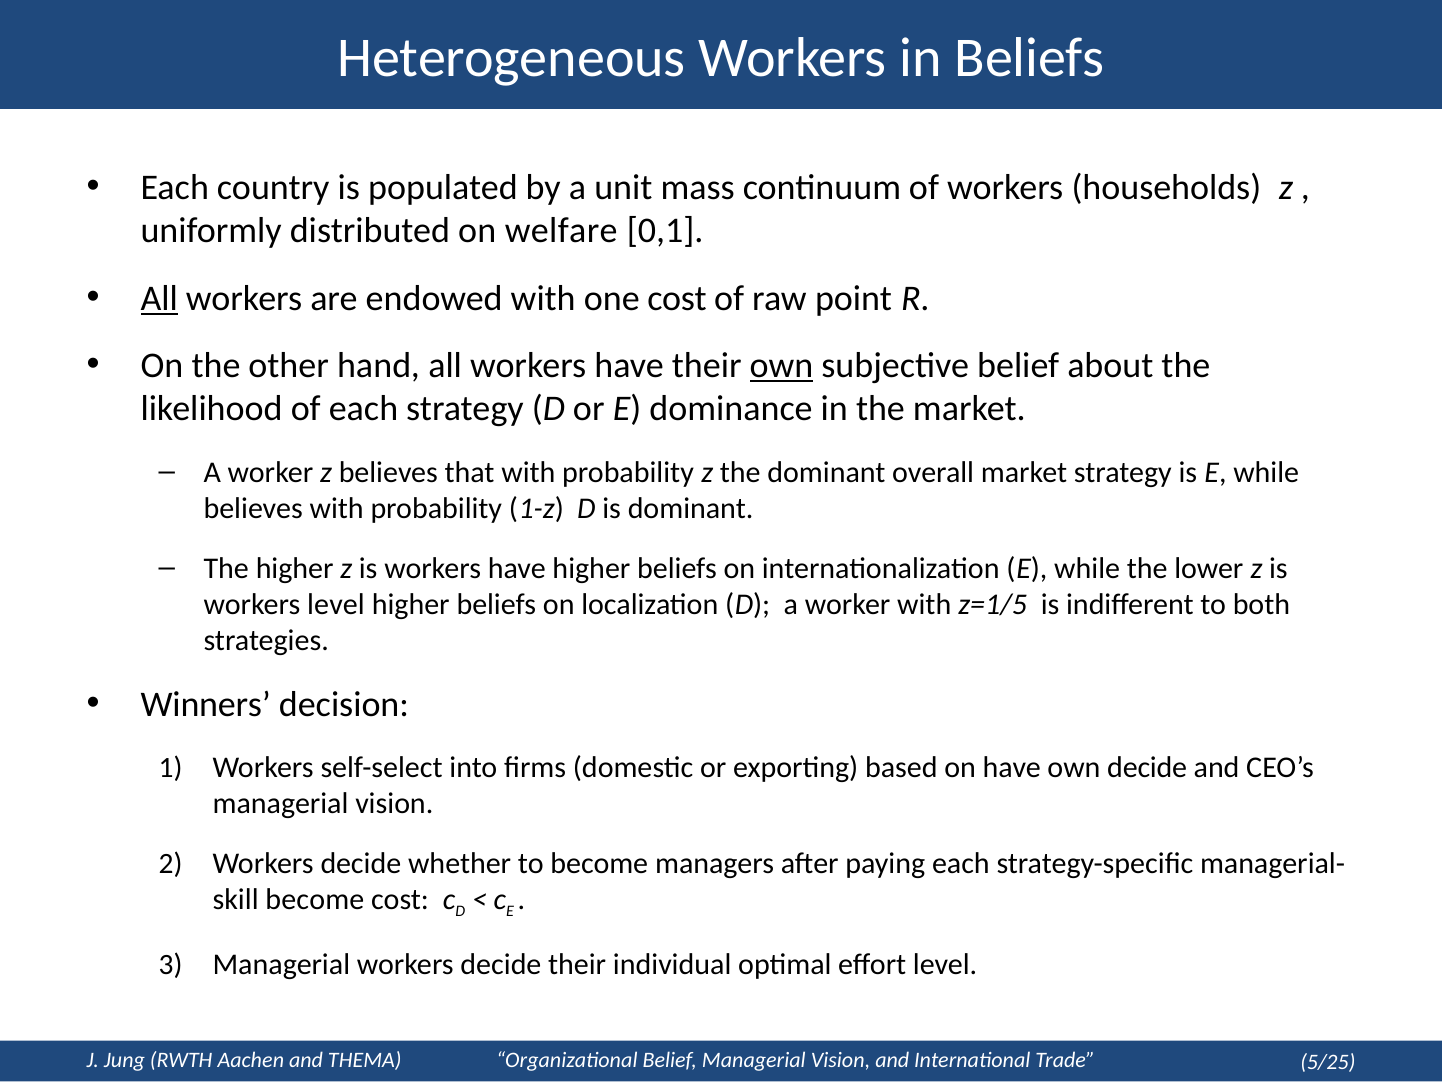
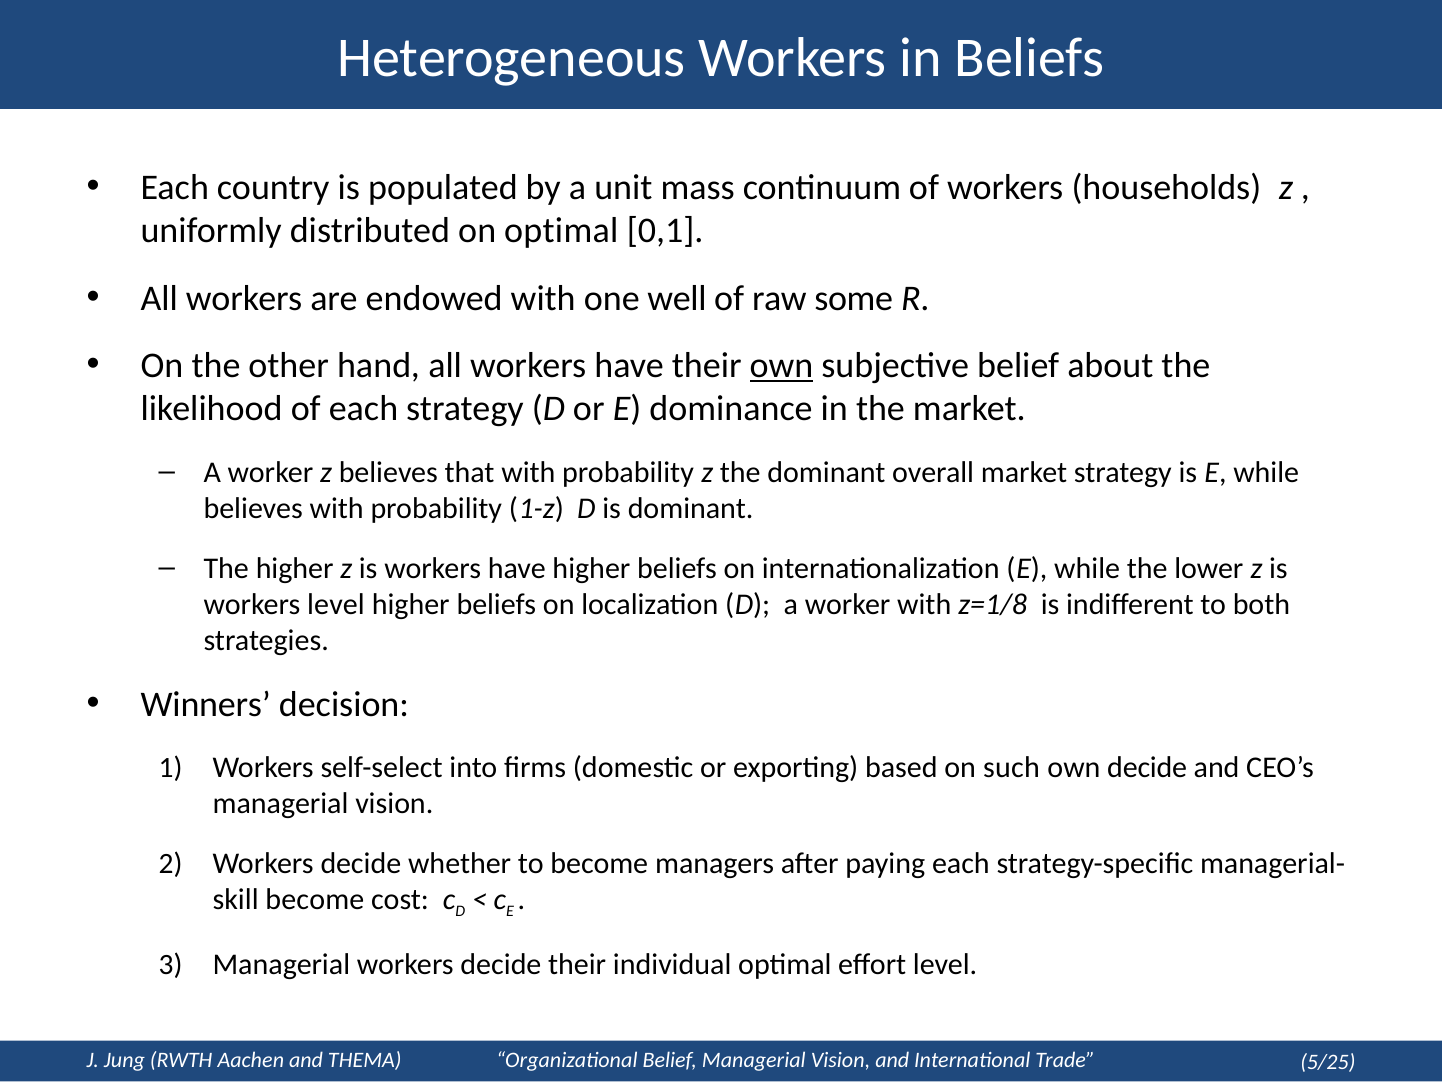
on welfare: welfare -> optimal (561, 231)
All underline: present -> none (159, 298)
one cost: cost -> well (677, 298)
point: point -> some (854, 298)
z=1/5: z=1/5 -> z=1/8 (993, 604)
on have: have -> such (1012, 767)
